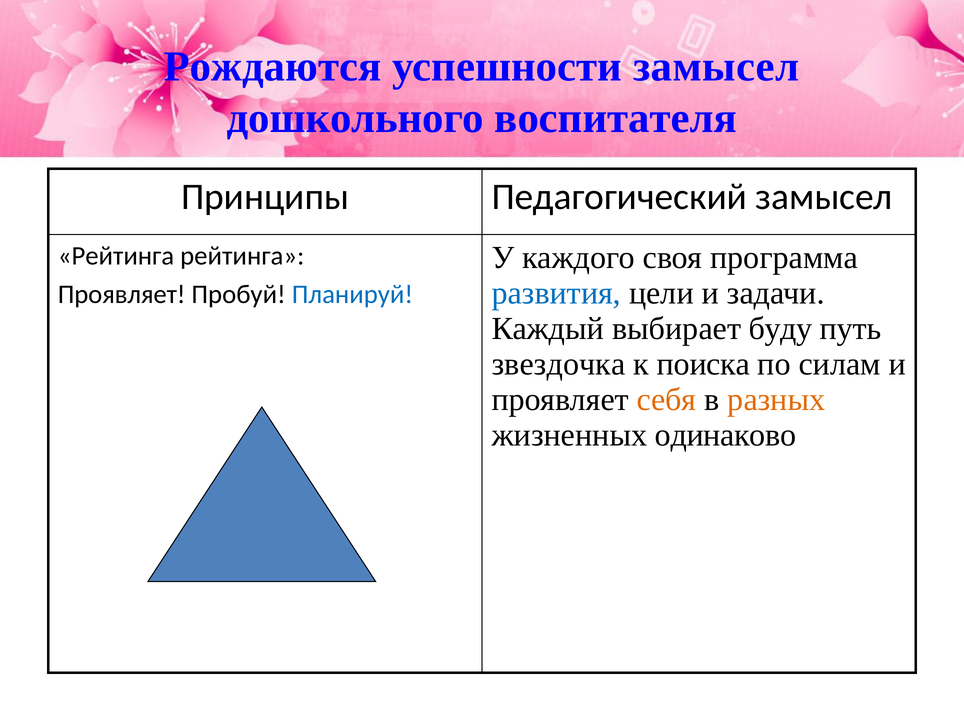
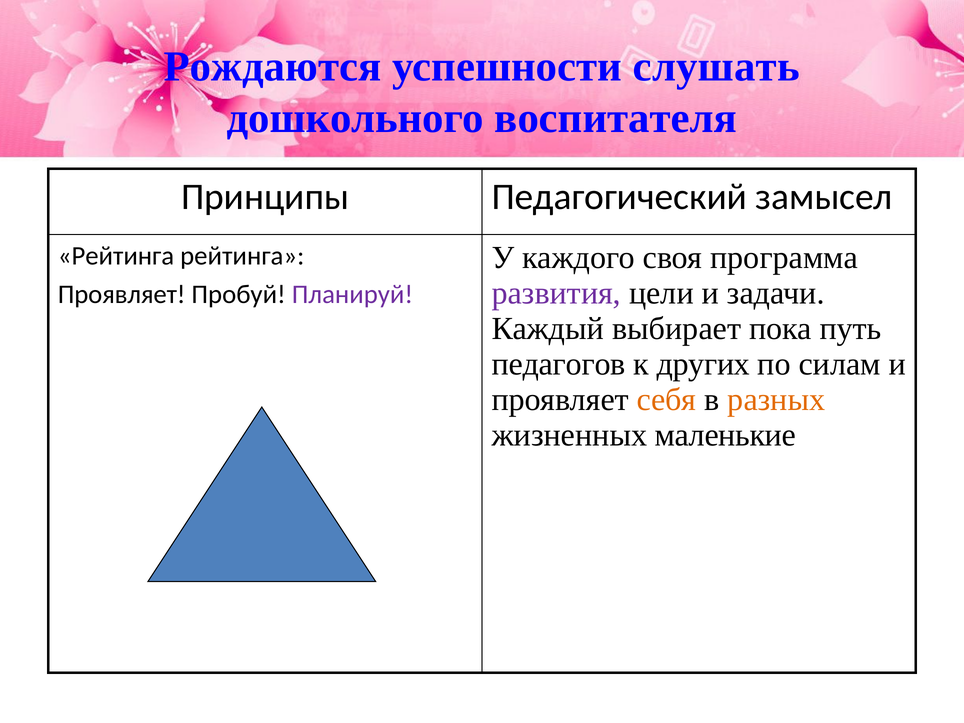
успешности замысел: замысел -> слушать (716, 66)
развития colour: blue -> purple (556, 293)
Планируй colour: blue -> purple (352, 294)
буду: буду -> пока (780, 329)
звездочка: звездочка -> педагогов (559, 364)
поиска: поиска -> других (703, 364)
одинаково: одинаково -> маленькие (725, 435)
